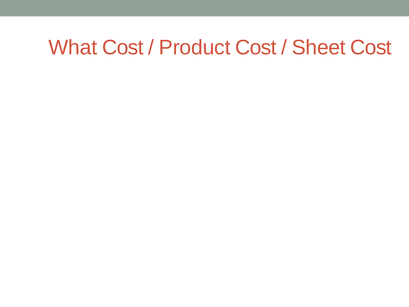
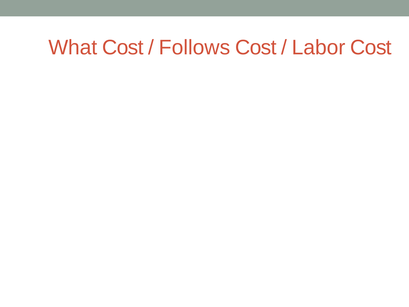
Product: Product -> Follows (195, 47)
Sheet: Sheet -> Labor (319, 47)
